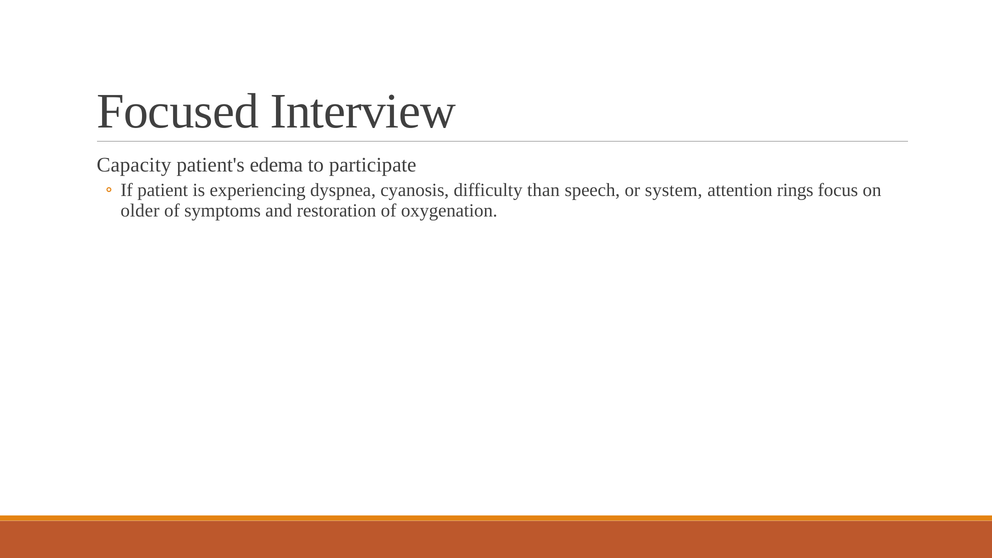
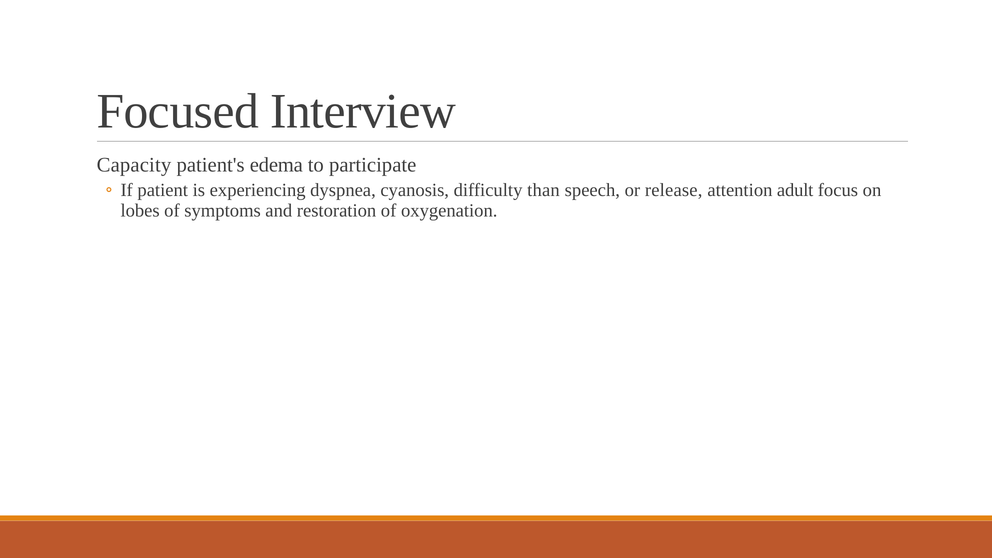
system: system -> release (674, 190)
rings: rings -> adult (795, 190)
older: older -> lobes (140, 210)
